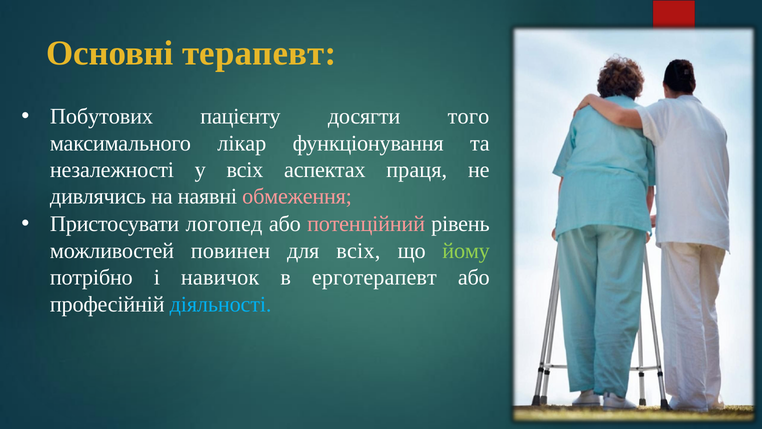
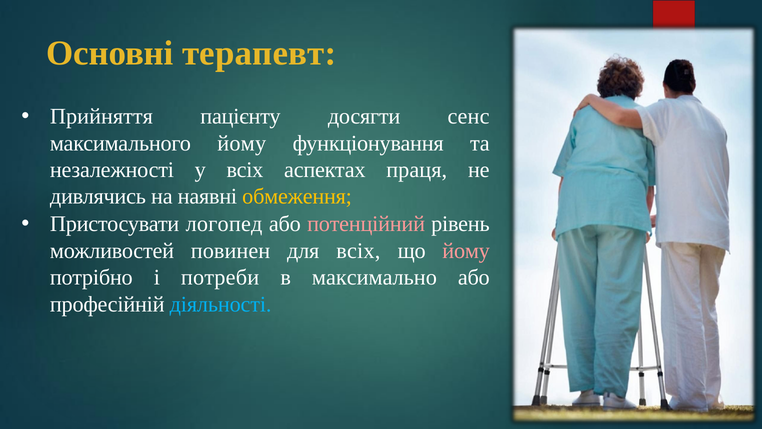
Побутових: Побутових -> Прийняття (101, 116)
того: того -> сенс (469, 116)
максимального лікар: лікар -> йому (242, 143)
обмеження colour: pink -> yellow (297, 196)
йому colour: light green -> pink (466, 251)
навичок: навичок -> потреби (220, 277)
ерготерапевт: ерготерапевт -> максимально (374, 277)
